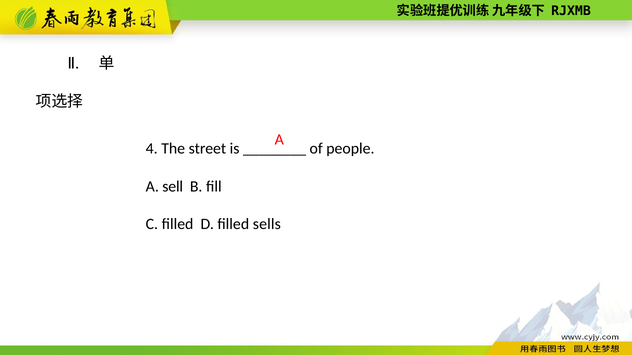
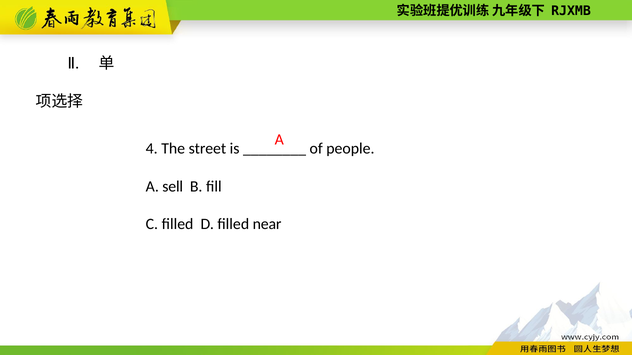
sells: sells -> near (267, 225)
